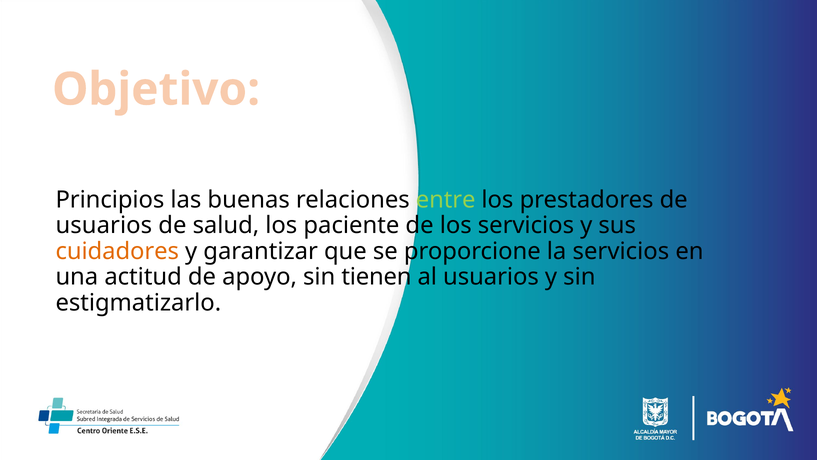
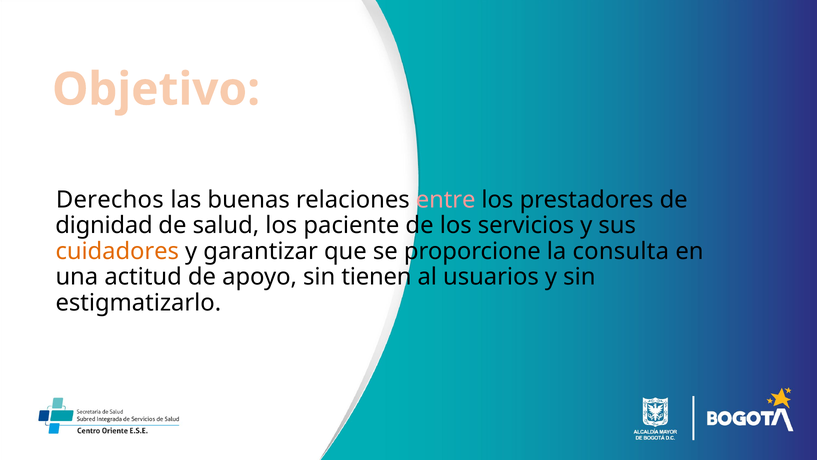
Principios: Principios -> Derechos (110, 200)
entre colour: light green -> pink (446, 200)
usuarios: usuarios -> dignidad (104, 225)
la servicios: servicios -> consulta (621, 251)
